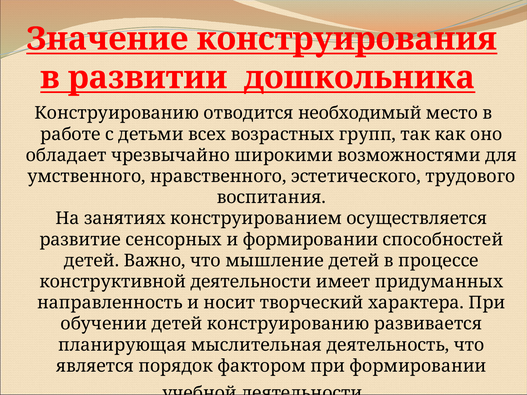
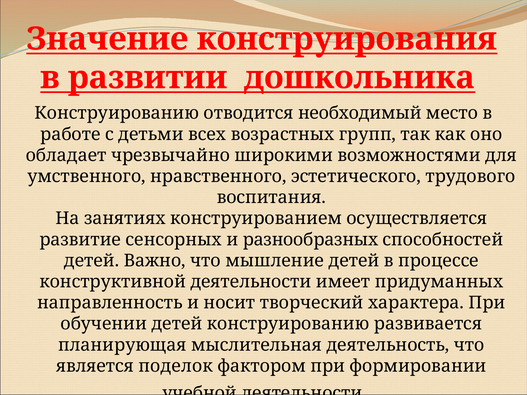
и формировании: формировании -> разнообразных (311, 240)
порядок: порядок -> поделок (176, 366)
